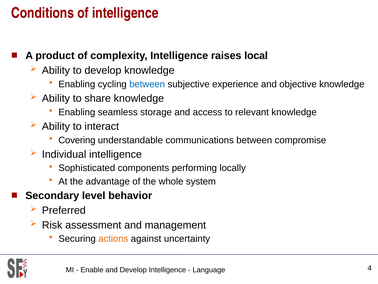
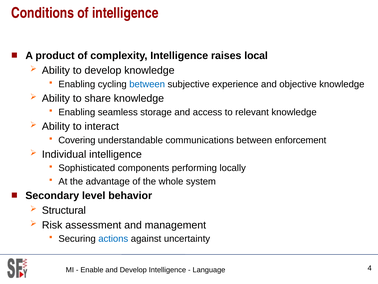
compromise: compromise -> enforcement (300, 140)
Preferred: Preferred -> Structural (64, 210)
actions colour: orange -> blue (113, 238)
